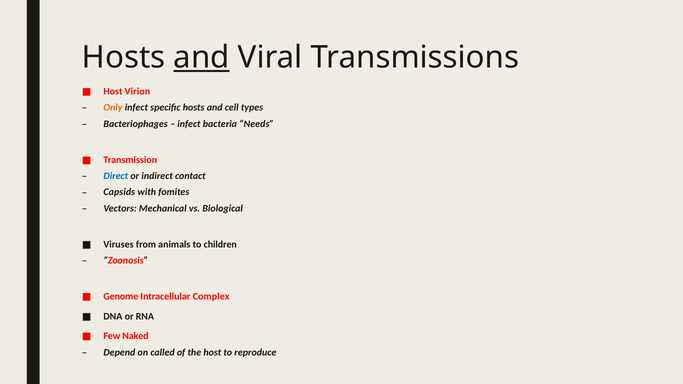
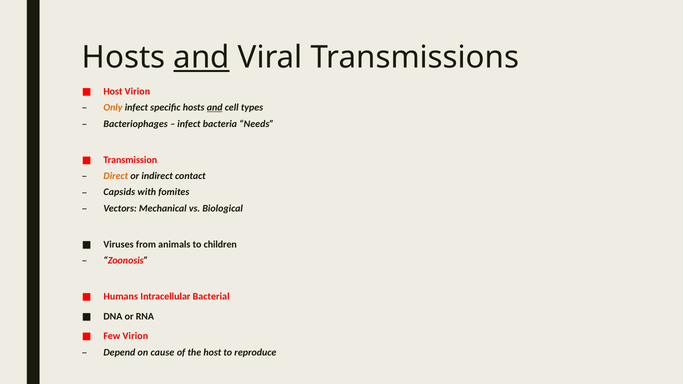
and underline: none -> present (215, 108)
Direct colour: blue -> orange (116, 176)
Genome: Genome -> Humans (121, 297)
Complex: Complex -> Bacterial (211, 297)
Few Naked: Naked -> Virion (135, 336)
called: called -> cause (162, 352)
